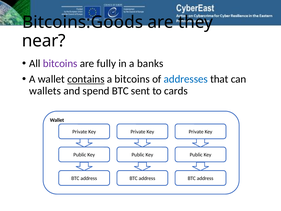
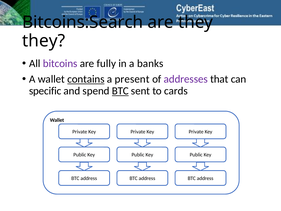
Bitcoins:Goods: Bitcoins:Goods -> Bitcoins:Search (83, 22)
near: near -> they (44, 41)
a bitcoins: bitcoins -> present (132, 79)
addresses colour: blue -> purple (186, 79)
wallets: wallets -> specific (45, 91)
BTC underline: none -> present (120, 91)
